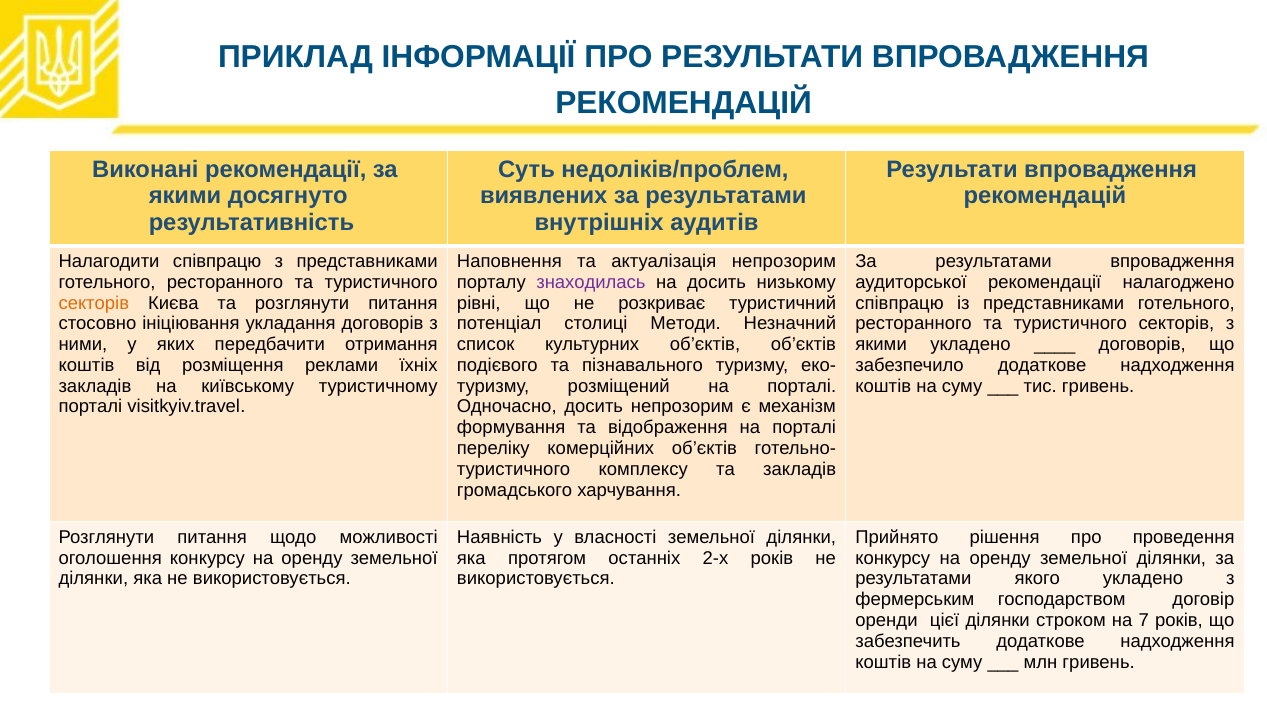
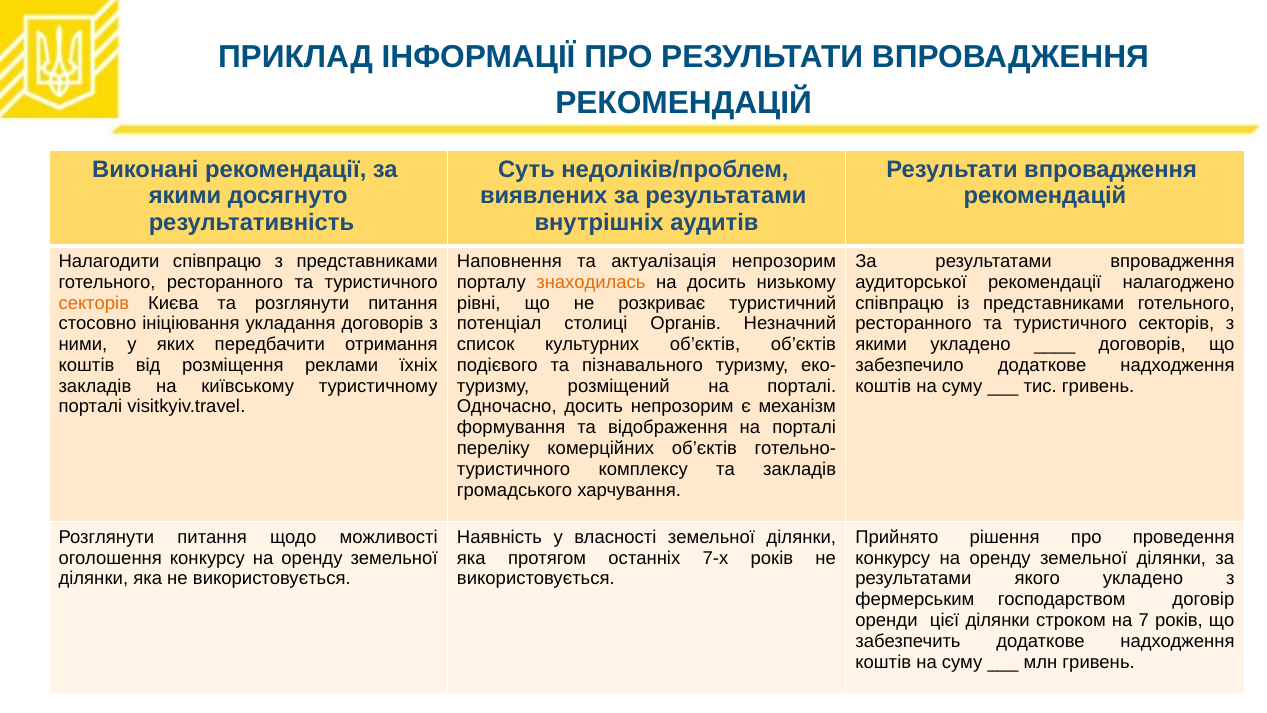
знаходилась colour: purple -> orange (591, 282)
Методи: Методи -> Органів (686, 324)
2-х: 2-х -> 7-х (715, 558)
